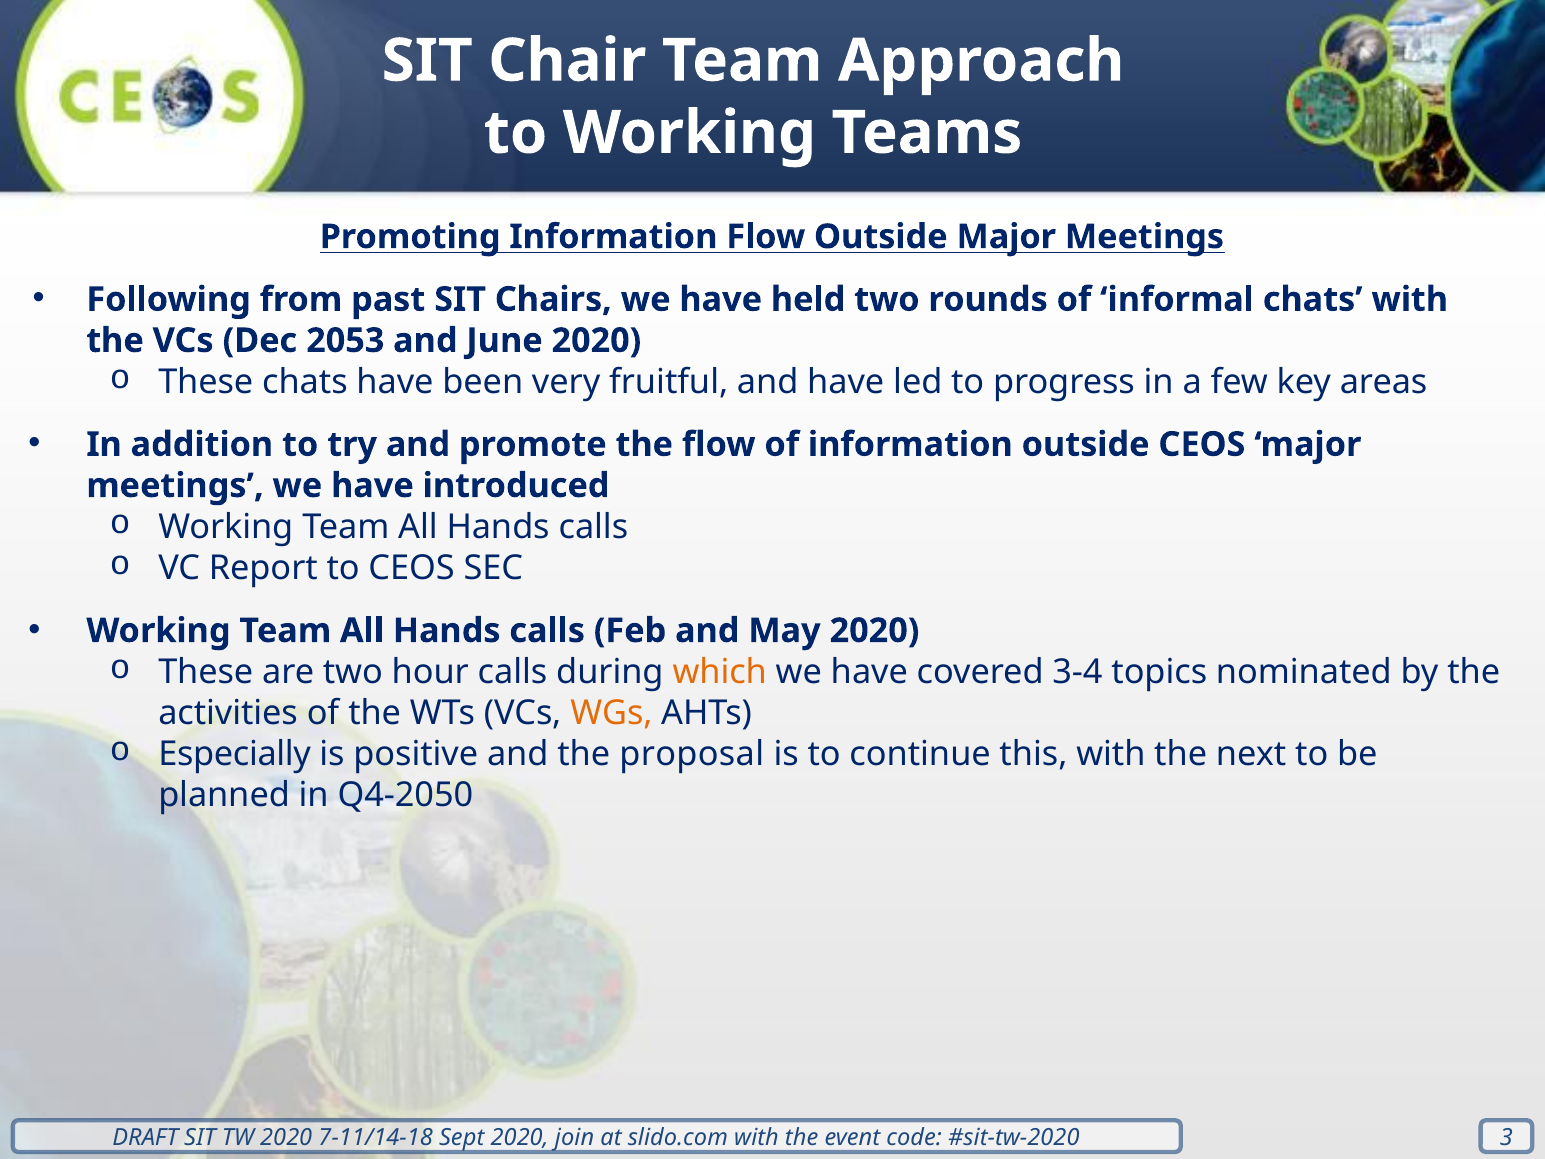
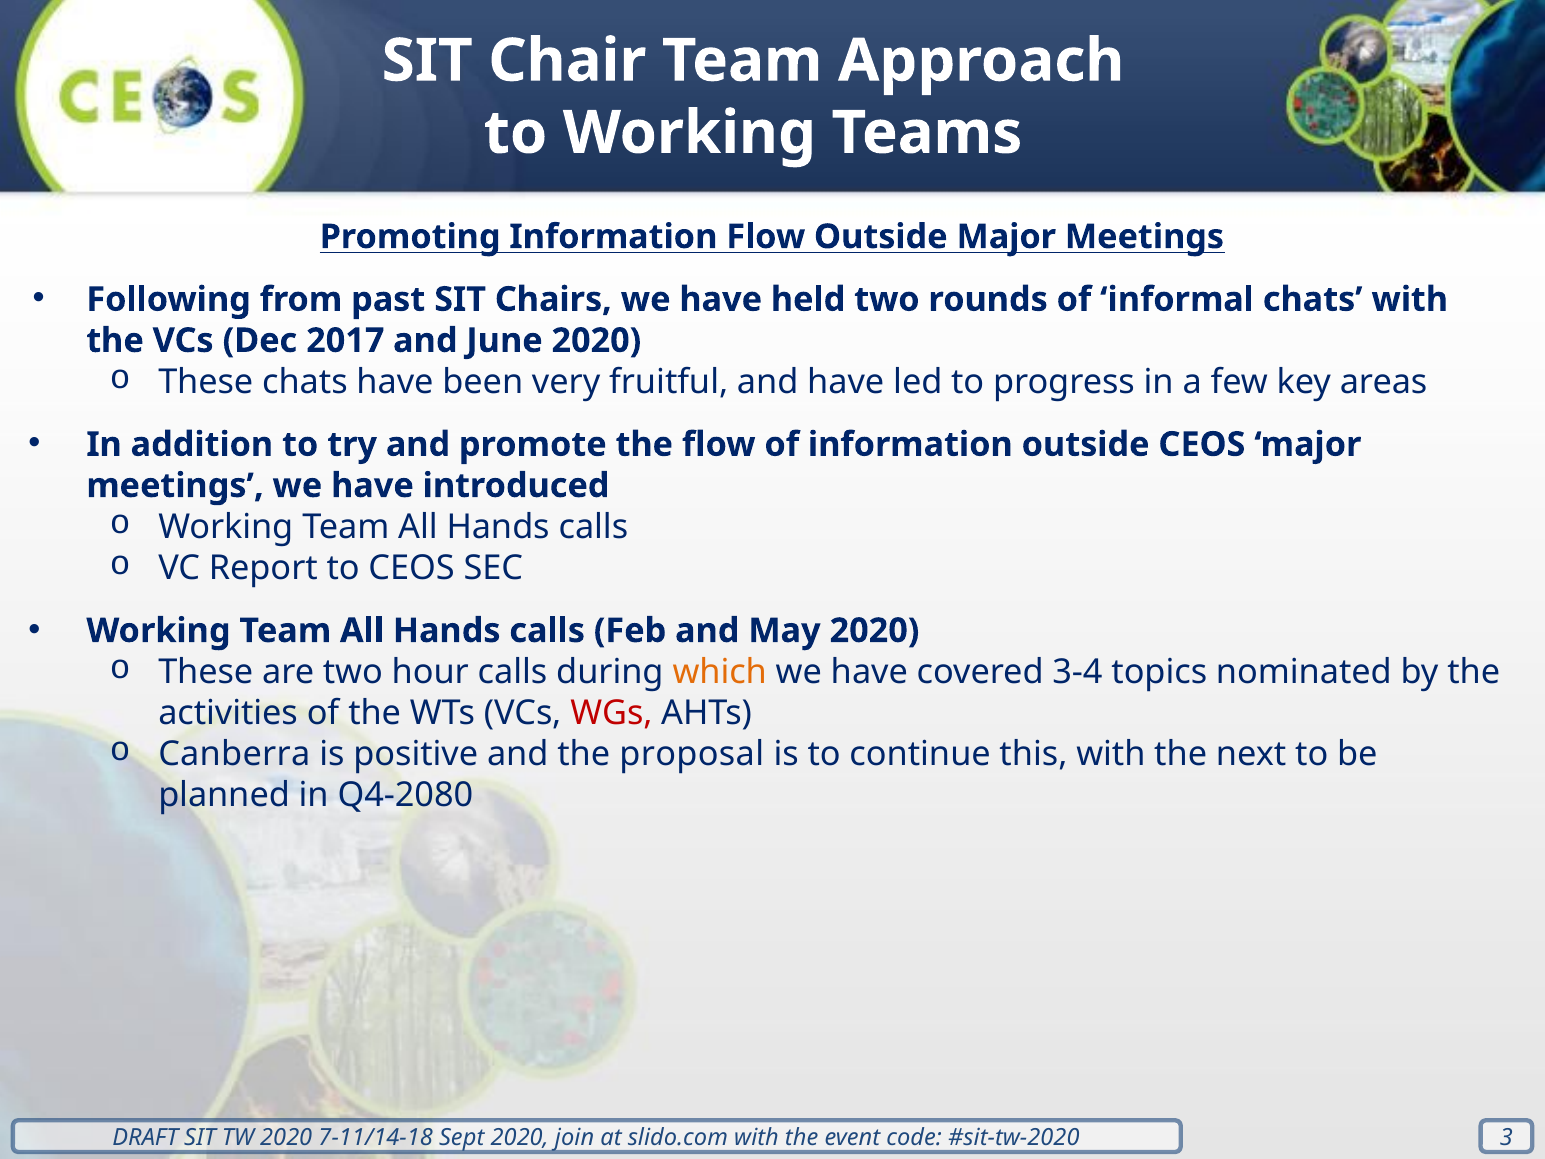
2053: 2053 -> 2017 (345, 341)
WGs colour: orange -> red (611, 713)
Especially: Especially -> Canberra (234, 754)
Q4-2050: Q4-2050 -> Q4-2080 (405, 795)
